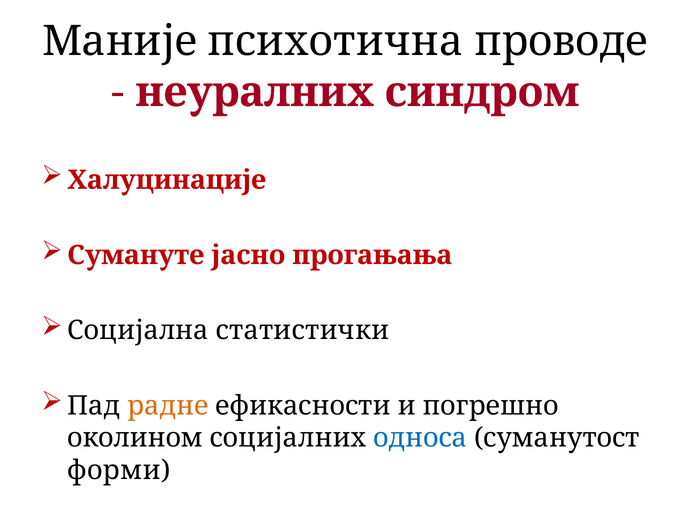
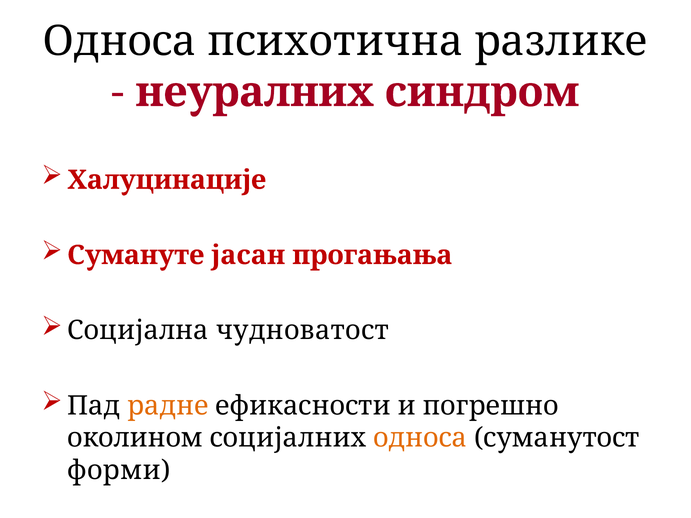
Маније: Маније -> Односа (120, 42)
проводе: проводе -> разлике (561, 42)
јасно: јасно -> јасан (248, 255)
статистички: статистички -> чудноватост (302, 331)
односа colour: blue -> orange (420, 438)
